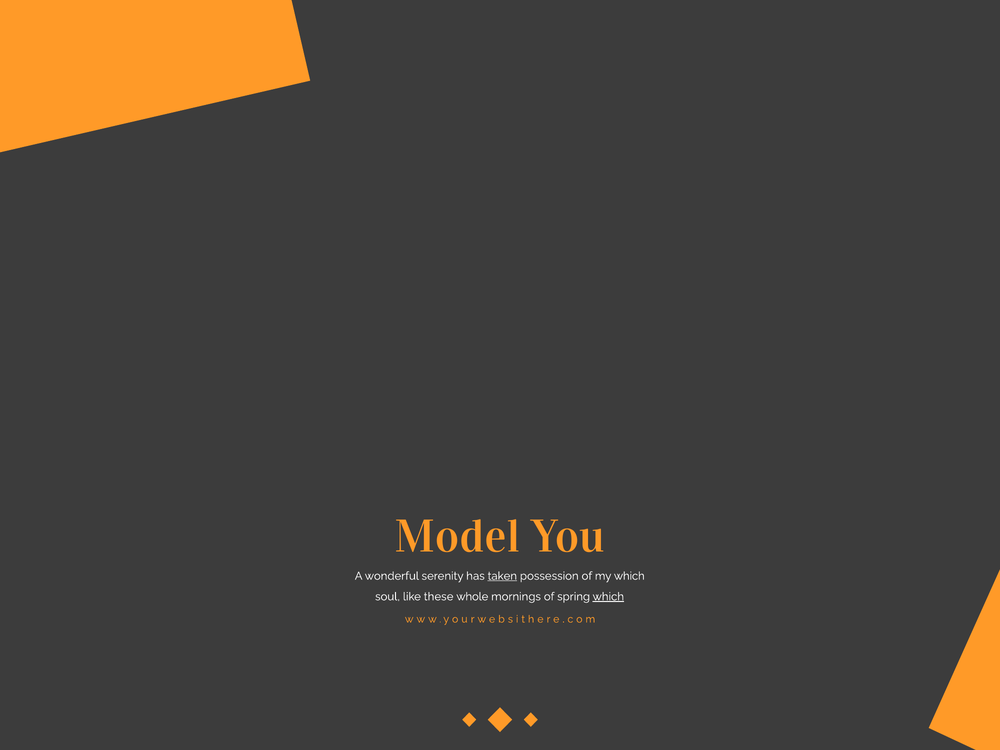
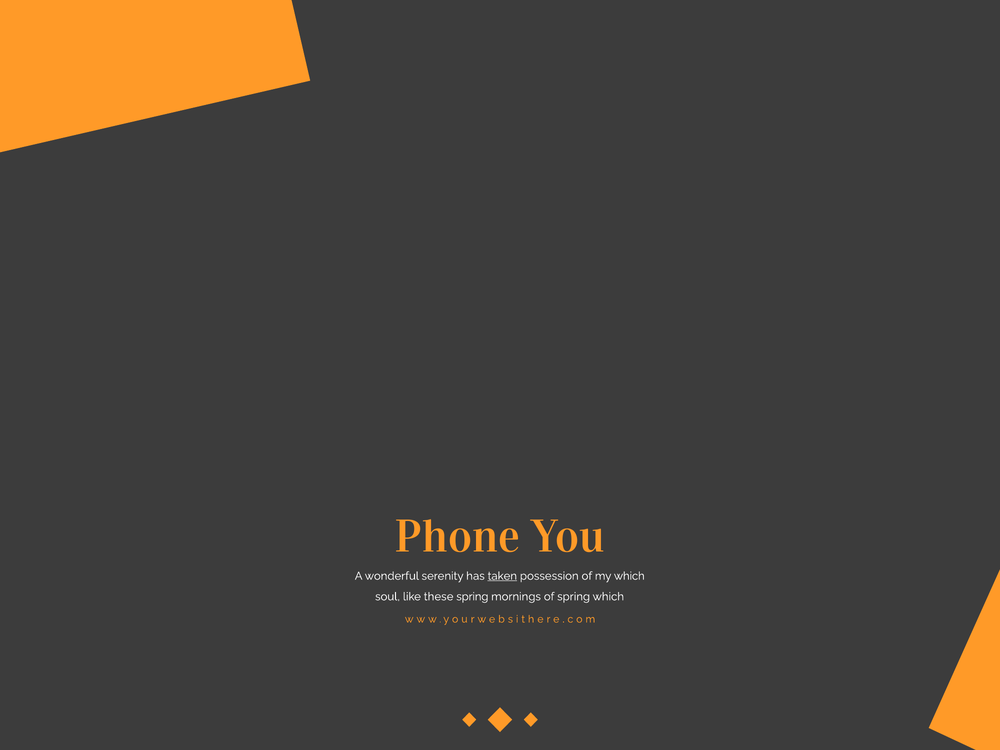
Model: Model -> Phone (458, 537)
these whole: whole -> spring (472, 597)
which underline: present -> none (608, 597)
